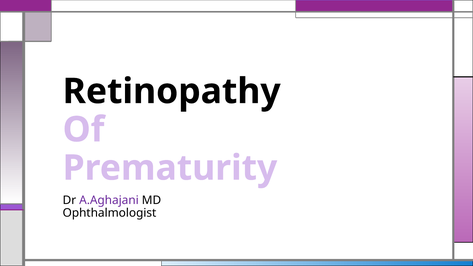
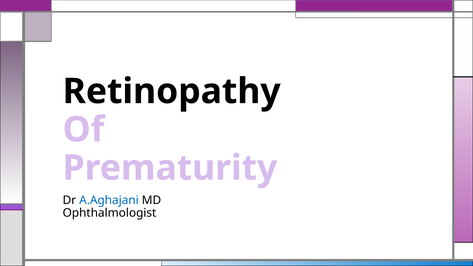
A.Aghajani colour: purple -> blue (109, 200)
